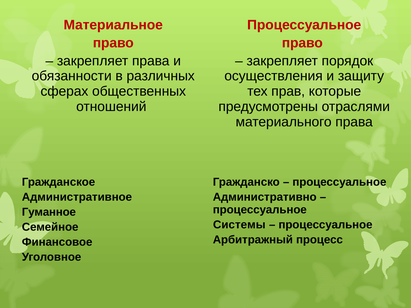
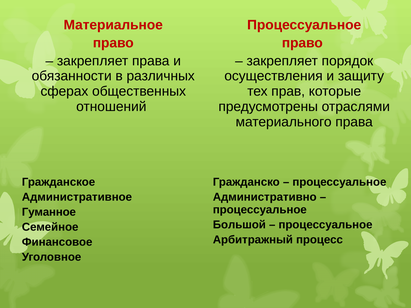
Системы: Системы -> Большой (239, 225)
